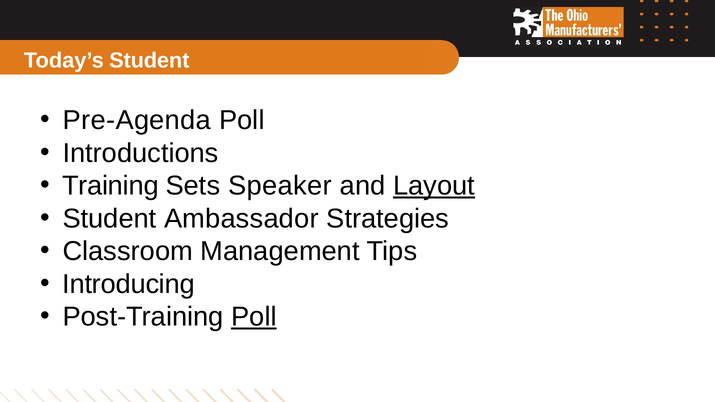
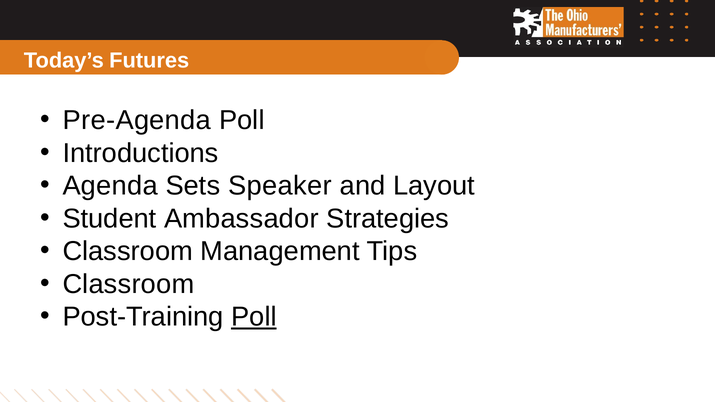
Today’s Student: Student -> Futures (149, 61)
Training: Training -> Agenda (110, 186)
Layout underline: present -> none (434, 186)
Introducing: Introducing -> Classroom (128, 284)
